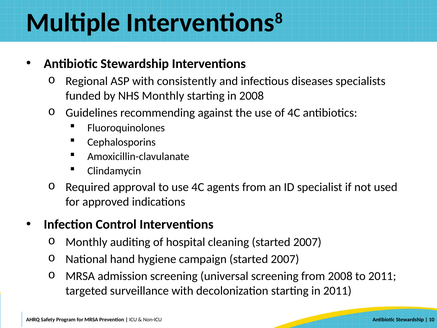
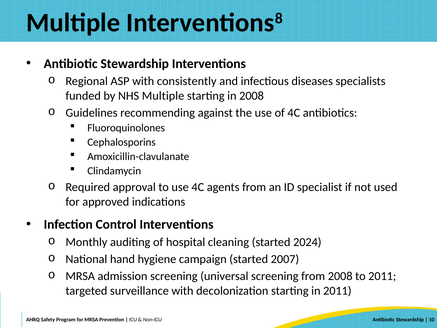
NHS Monthly: Monthly -> Multiple (163, 96)
cleaning started 2007: 2007 -> 2024 (307, 242)
